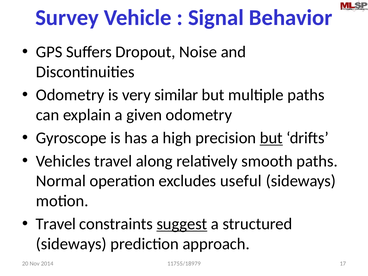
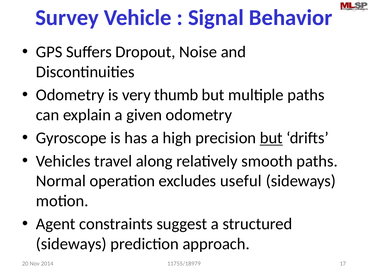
similar: similar -> thumb (176, 95)
Travel: Travel -> Agent (56, 224)
suggest underline: present -> none (182, 224)
